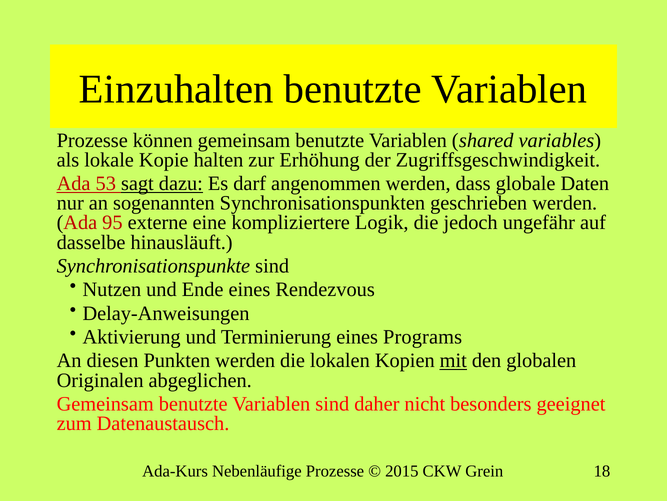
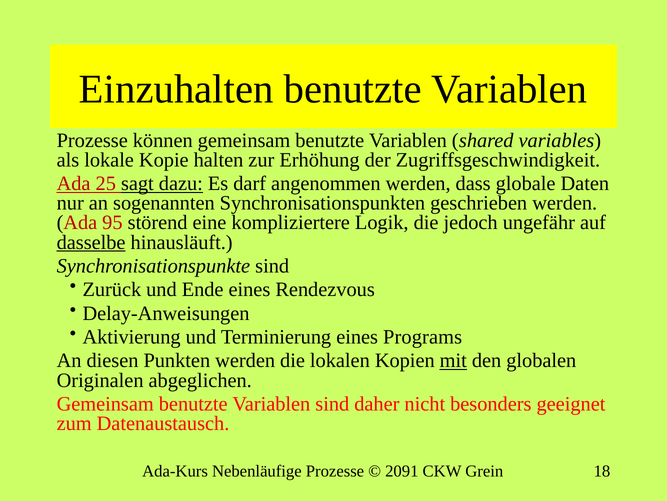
53: 53 -> 25 (106, 183)
externe: externe -> störend (158, 222)
dasselbe underline: none -> present (91, 242)
Nutzen: Nutzen -> Zurück (112, 289)
2015: 2015 -> 2091 (402, 470)
